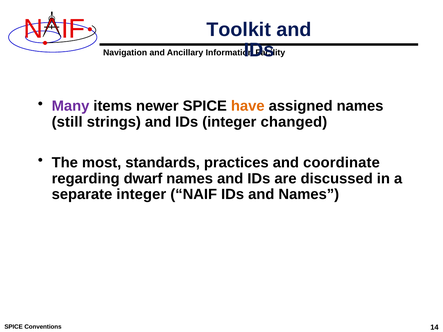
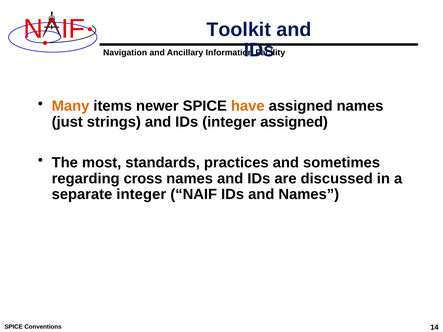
Many colour: purple -> orange (71, 106)
still: still -> just (67, 122)
integer changed: changed -> assigned (294, 122)
coordinate: coordinate -> sometimes (342, 163)
dwarf: dwarf -> cross (143, 179)
